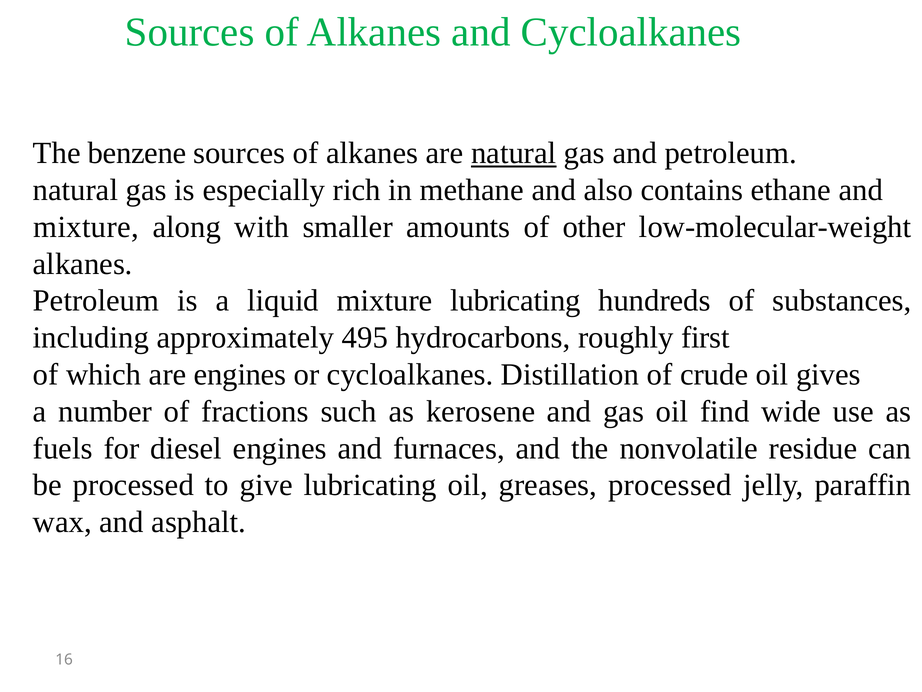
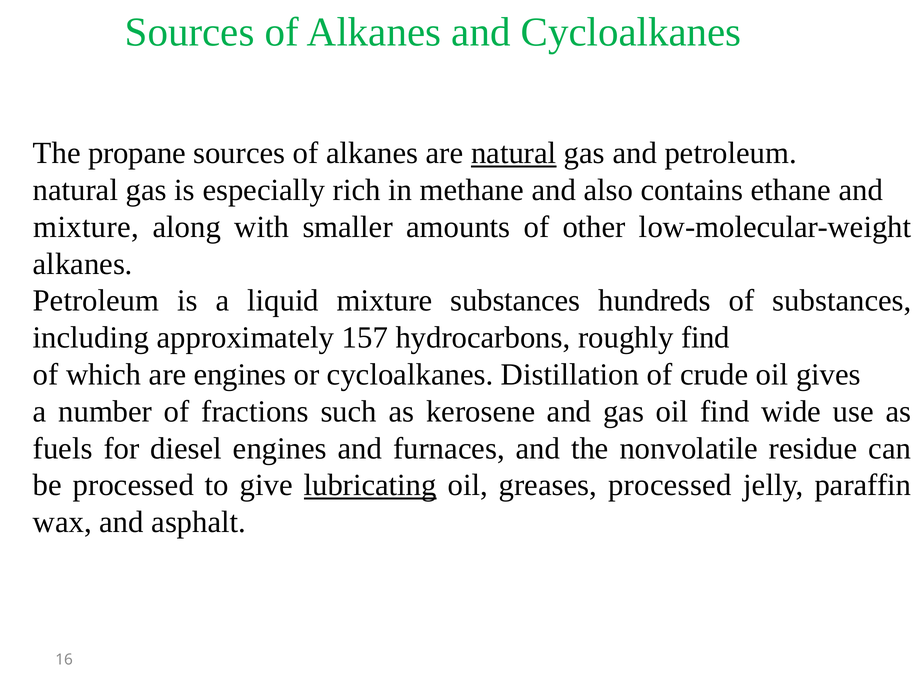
benzene: benzene -> propane (137, 153)
mixture lubricating: lubricating -> substances (515, 301)
495: 495 -> 157 (365, 337)
roughly first: first -> find (705, 337)
lubricating underline: none -> present (370, 485)
